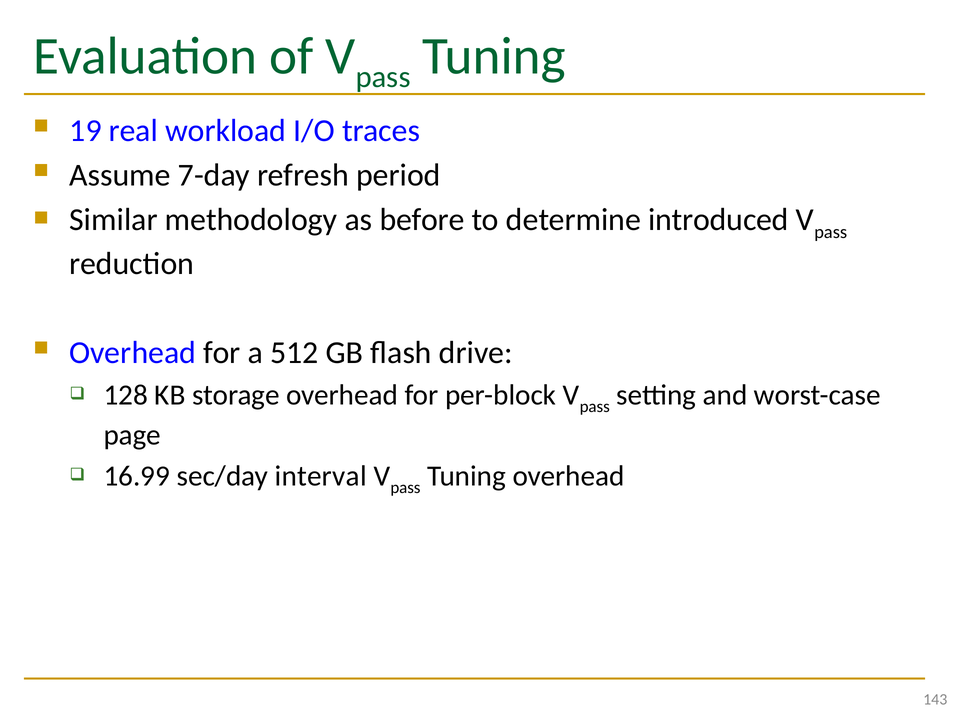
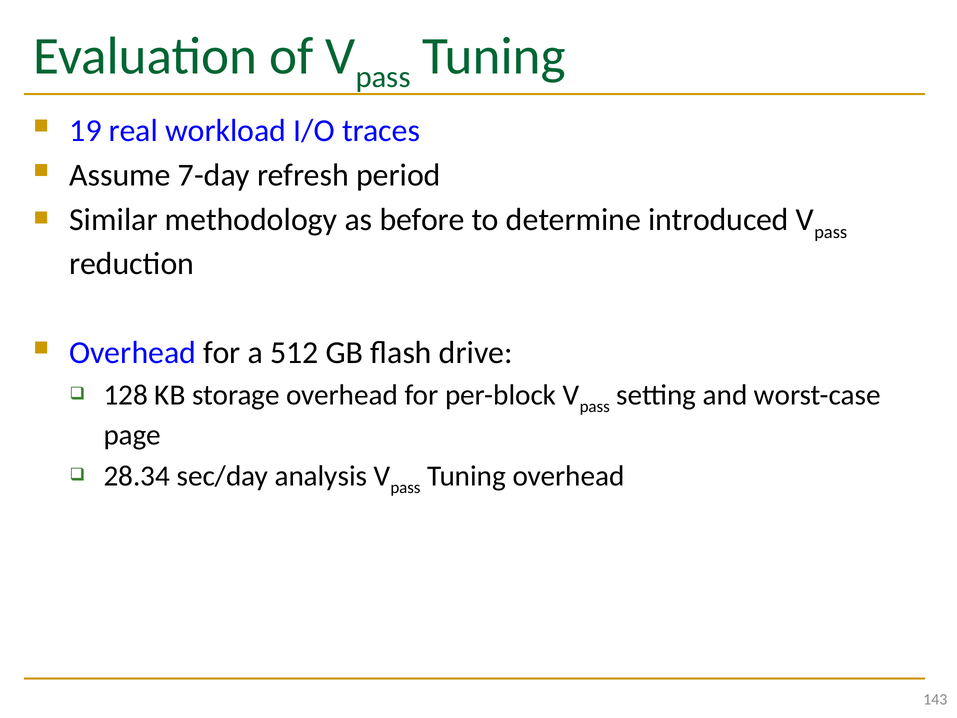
16.99: 16.99 -> 28.34 (137, 476)
interval: interval -> analysis (321, 476)
